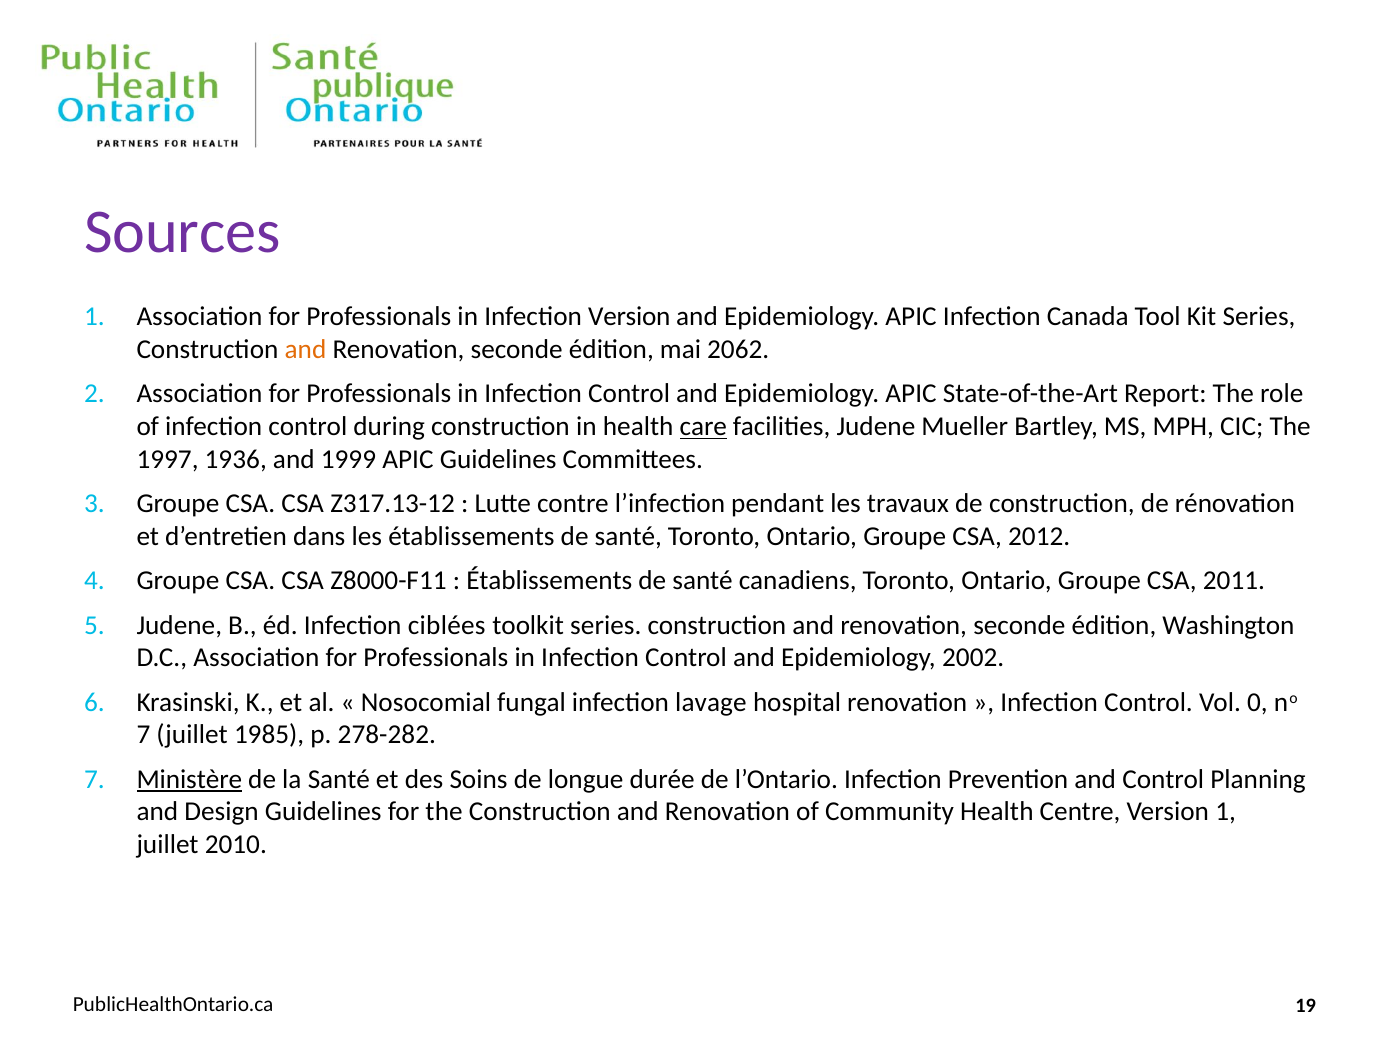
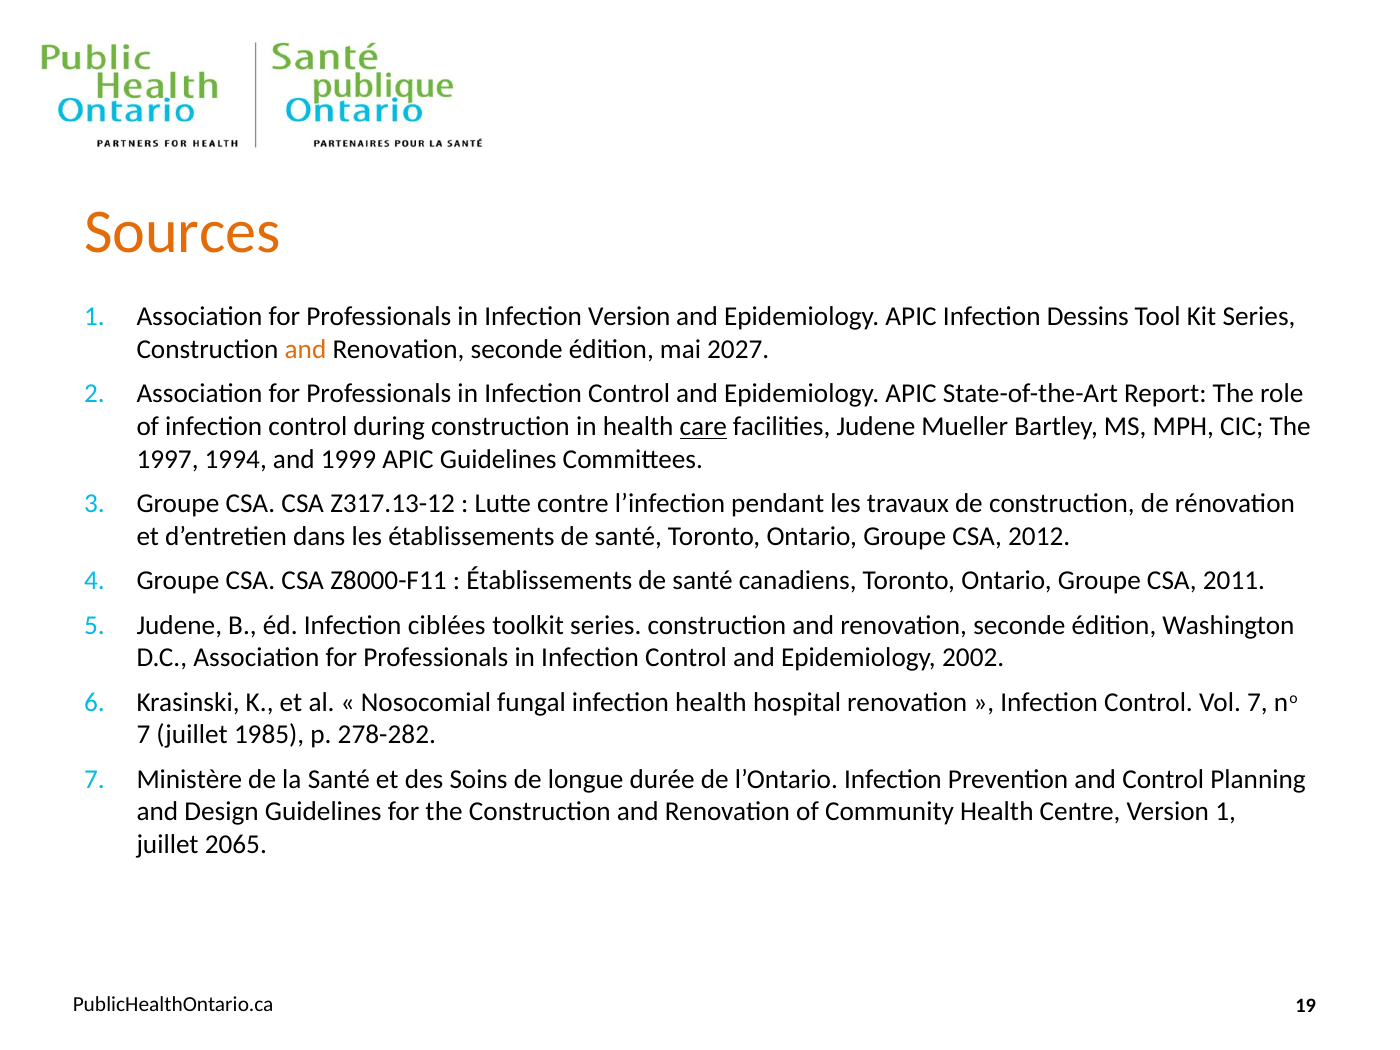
Sources colour: purple -> orange (182, 232)
Canada: Canada -> Dessins (1088, 317)
2062: 2062 -> 2027 (738, 350)
1936: 1936 -> 1994 (236, 459)
infection lavage: lavage -> health (711, 702)
Vol 0: 0 -> 7 (1257, 702)
Ministère underline: present -> none (189, 779)
2010: 2010 -> 2065 (236, 845)
